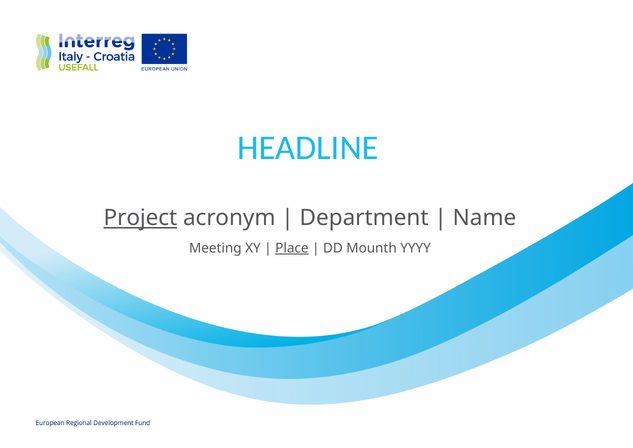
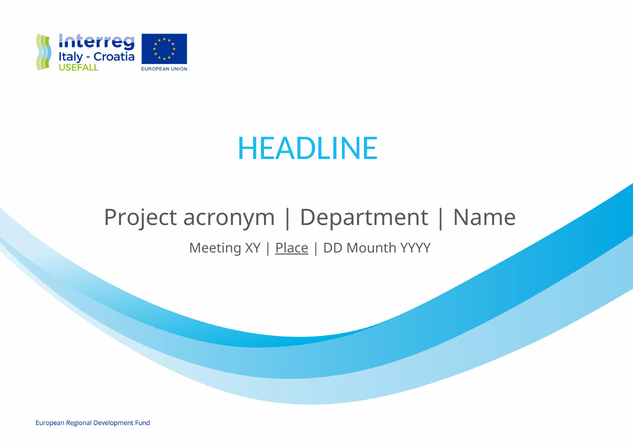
Project underline: present -> none (140, 218)
